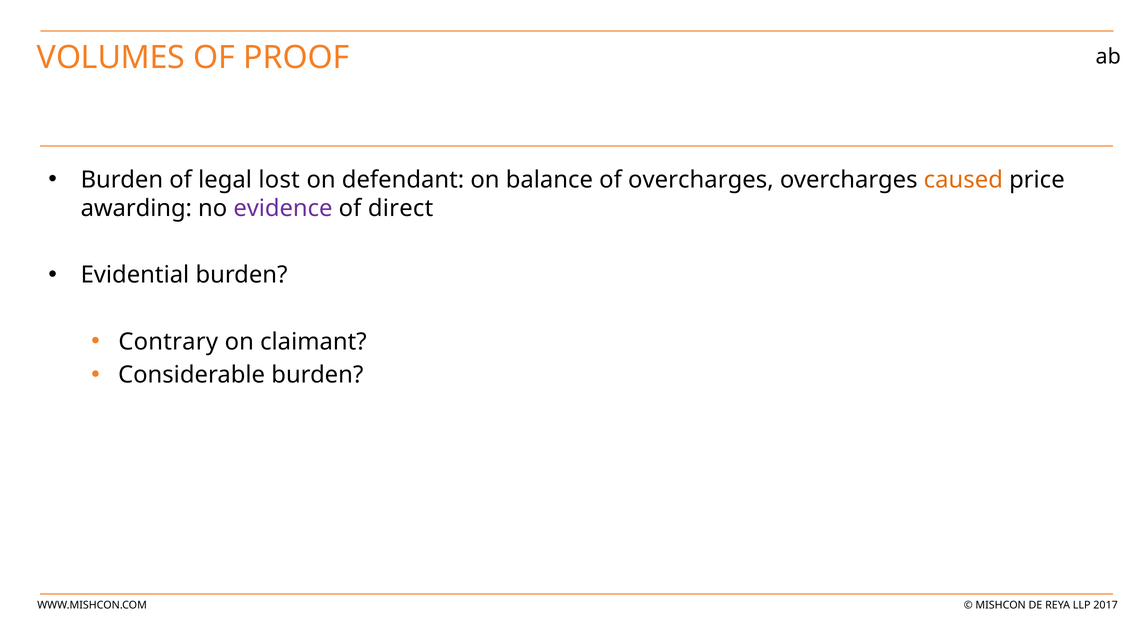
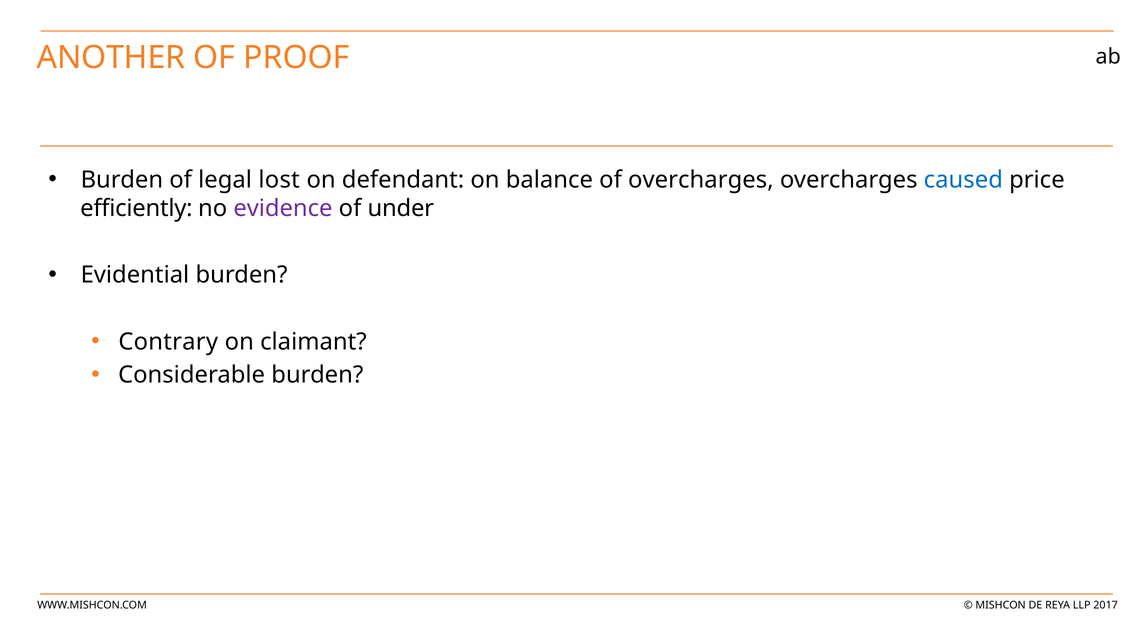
VOLUMES: VOLUMES -> ANOTHER (111, 58)
caused colour: orange -> blue (963, 180)
awarding: awarding -> efficiently (136, 208)
direct: direct -> under (401, 208)
